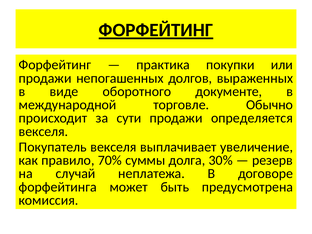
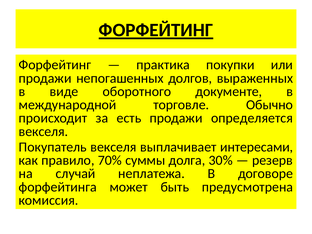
сути: сути -> есть (129, 118)
увеличение: увеличение -> интересами (257, 147)
